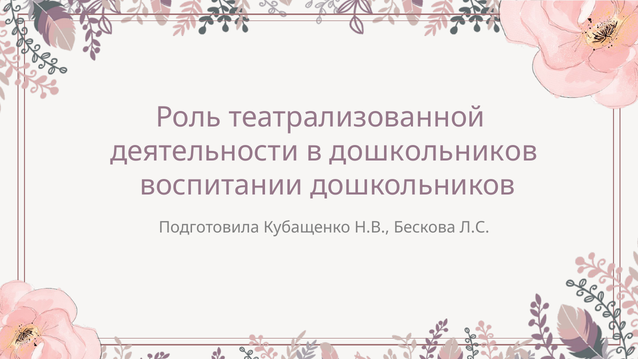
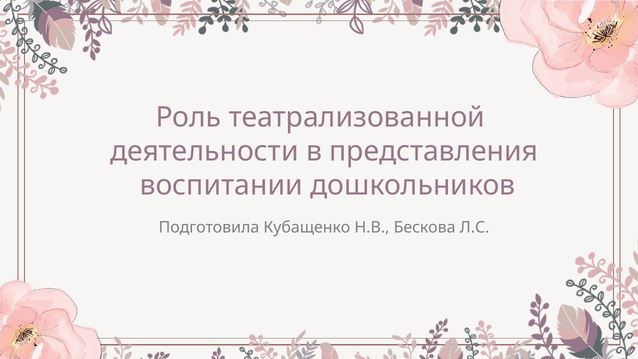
в дошкольников: дошкольников -> представления (434, 151)
